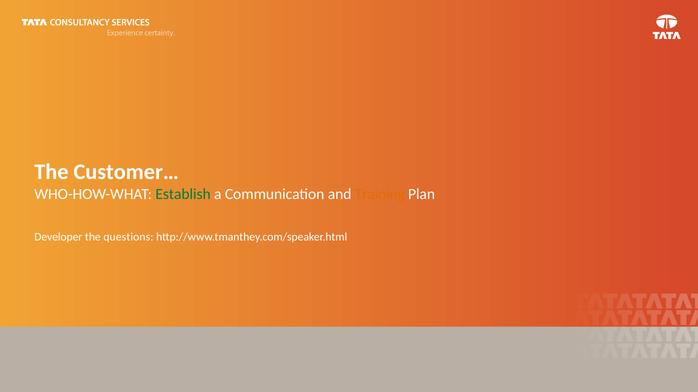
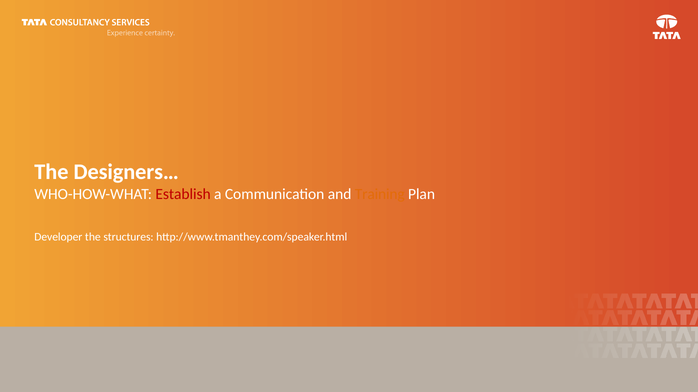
Customer…: Customer… -> Designers… (126, 172)
Establish colour: green -> red (183, 194)
questions: questions -> structures (128, 237)
